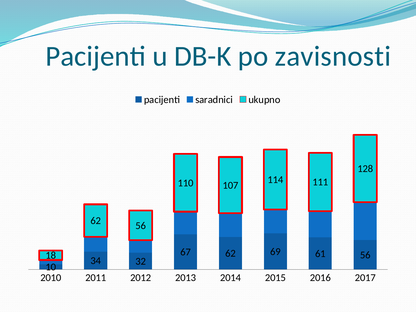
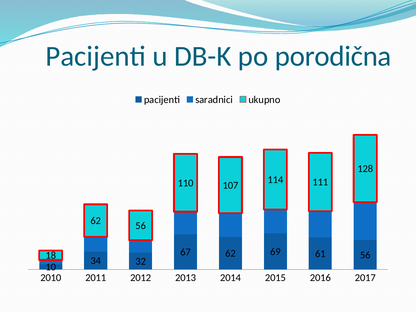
zavisnosti: zavisnosti -> porodična (333, 56)
